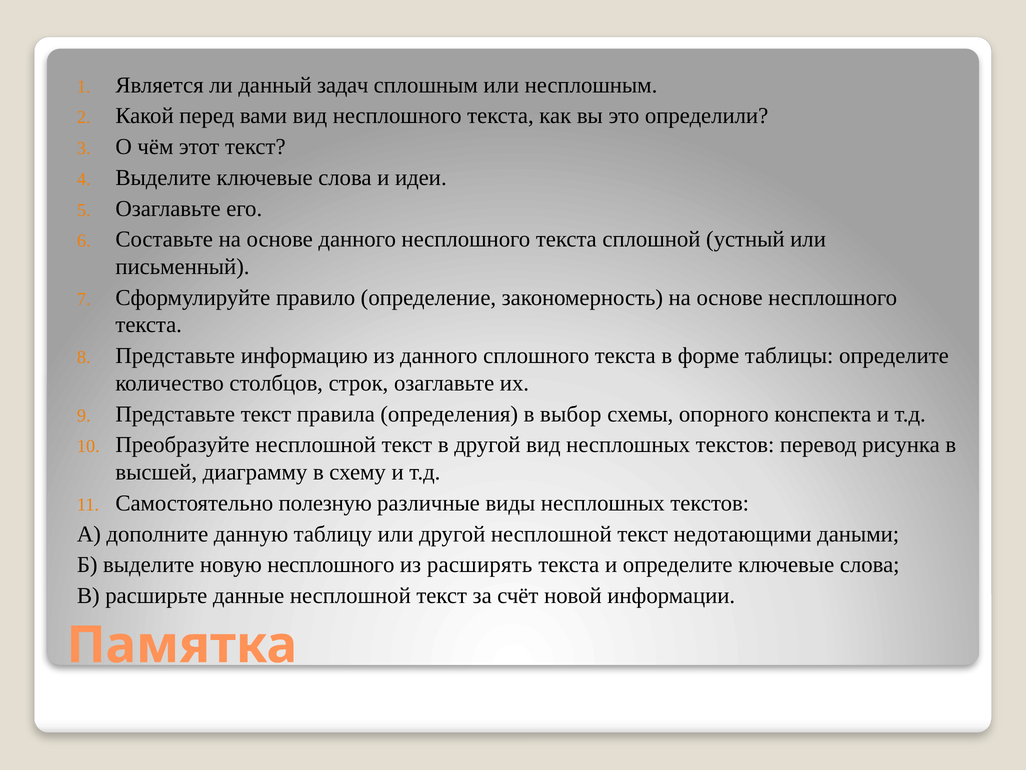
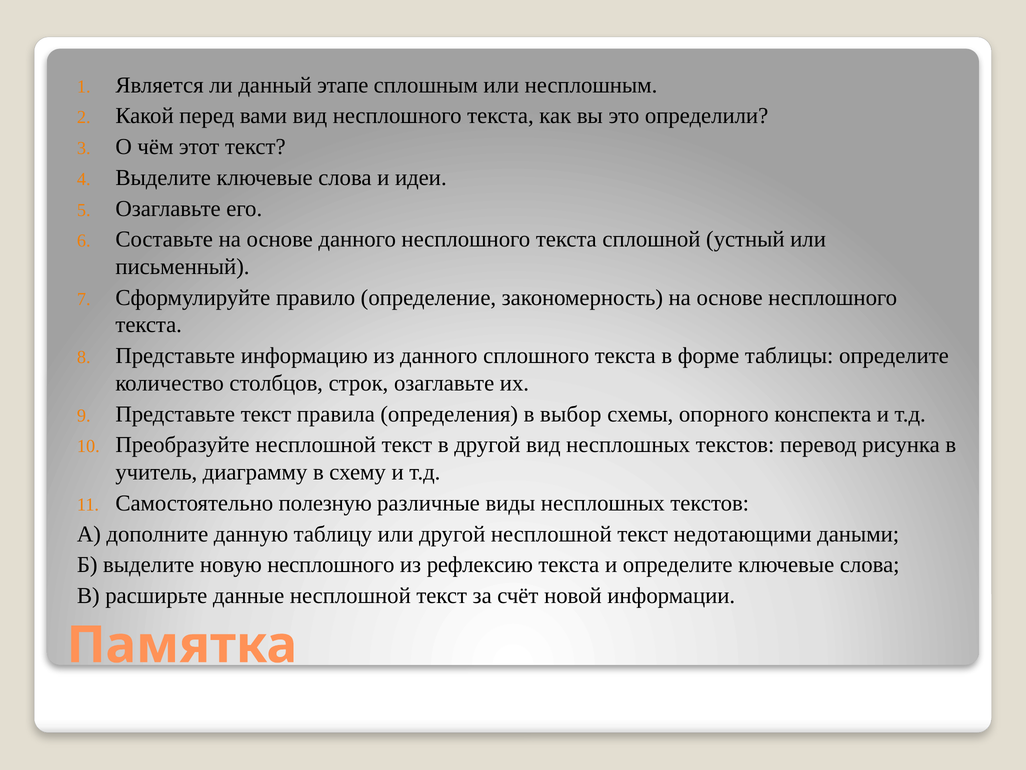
задач: задач -> этапе (343, 85)
высшей: высшей -> учитель (156, 472)
расширять: расширять -> рефлексию (480, 565)
